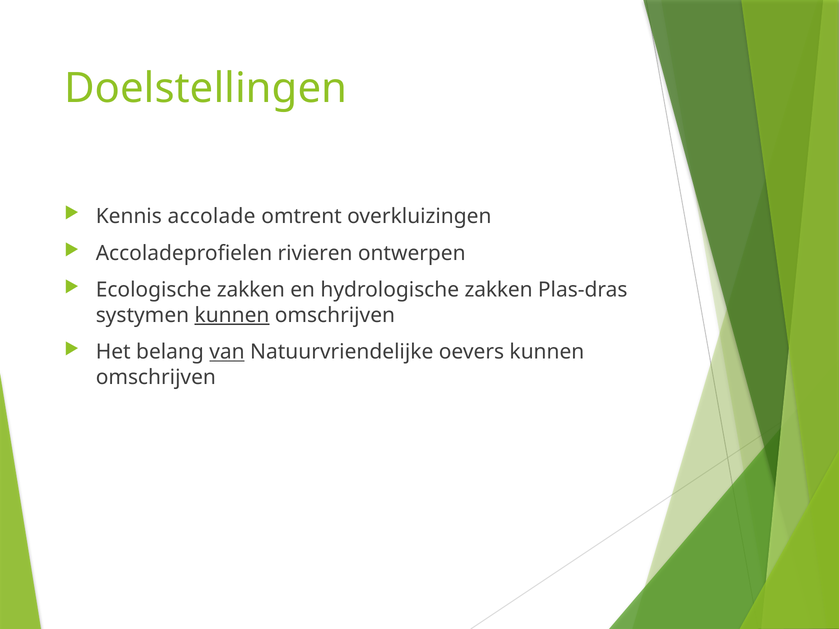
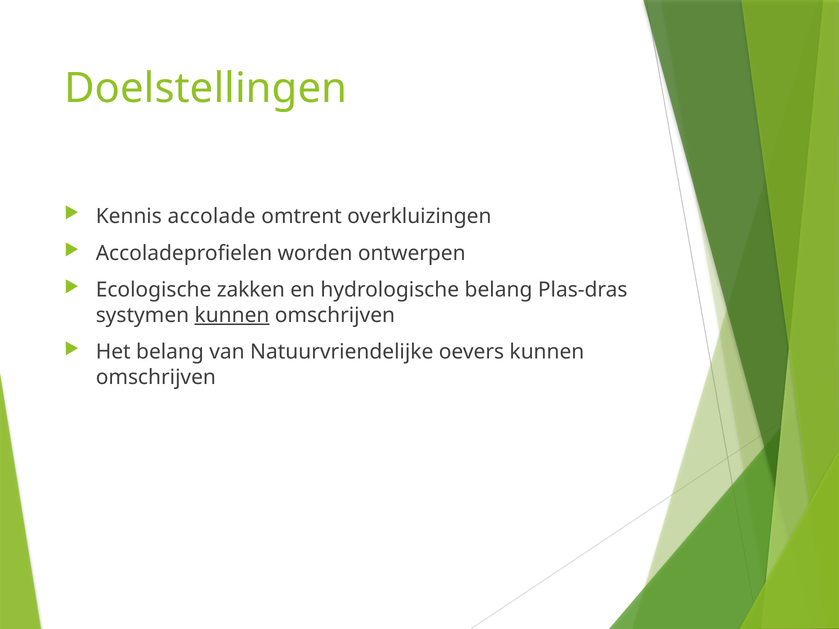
rivieren: rivieren -> worden (315, 253)
hydrologische zakken: zakken -> belang (499, 290)
van underline: present -> none (227, 352)
